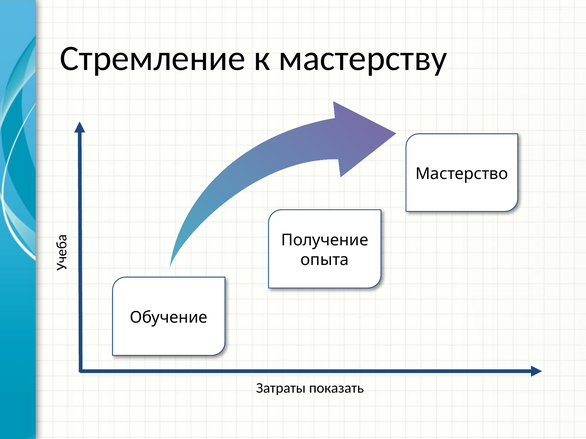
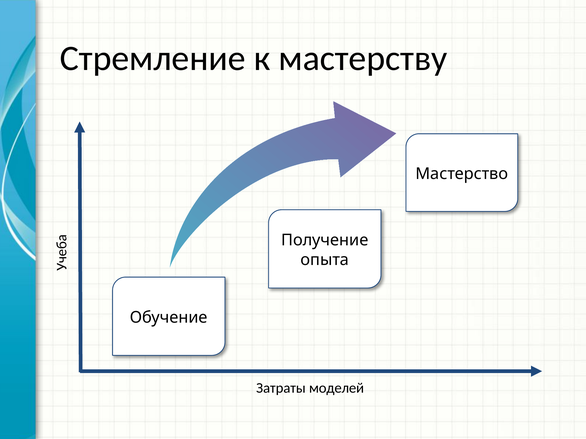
показать: показать -> моделей (337, 388)
